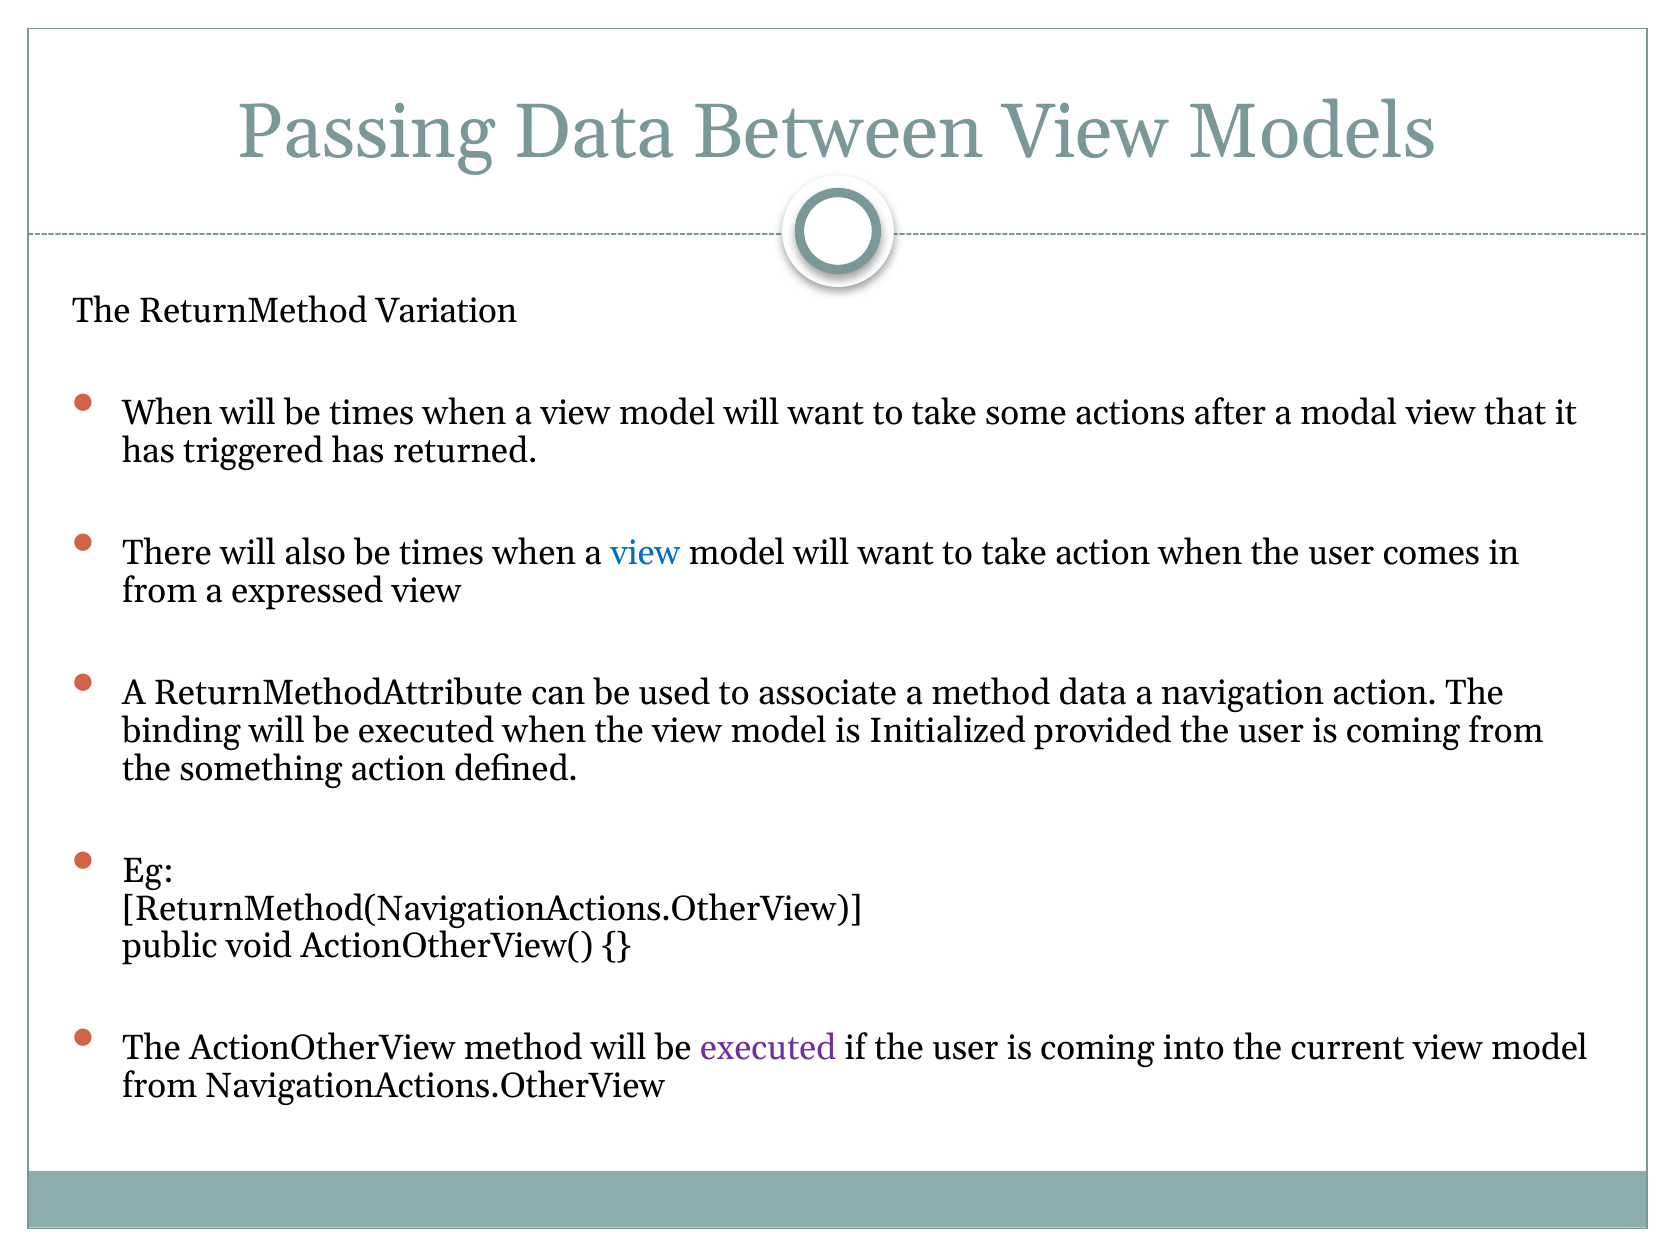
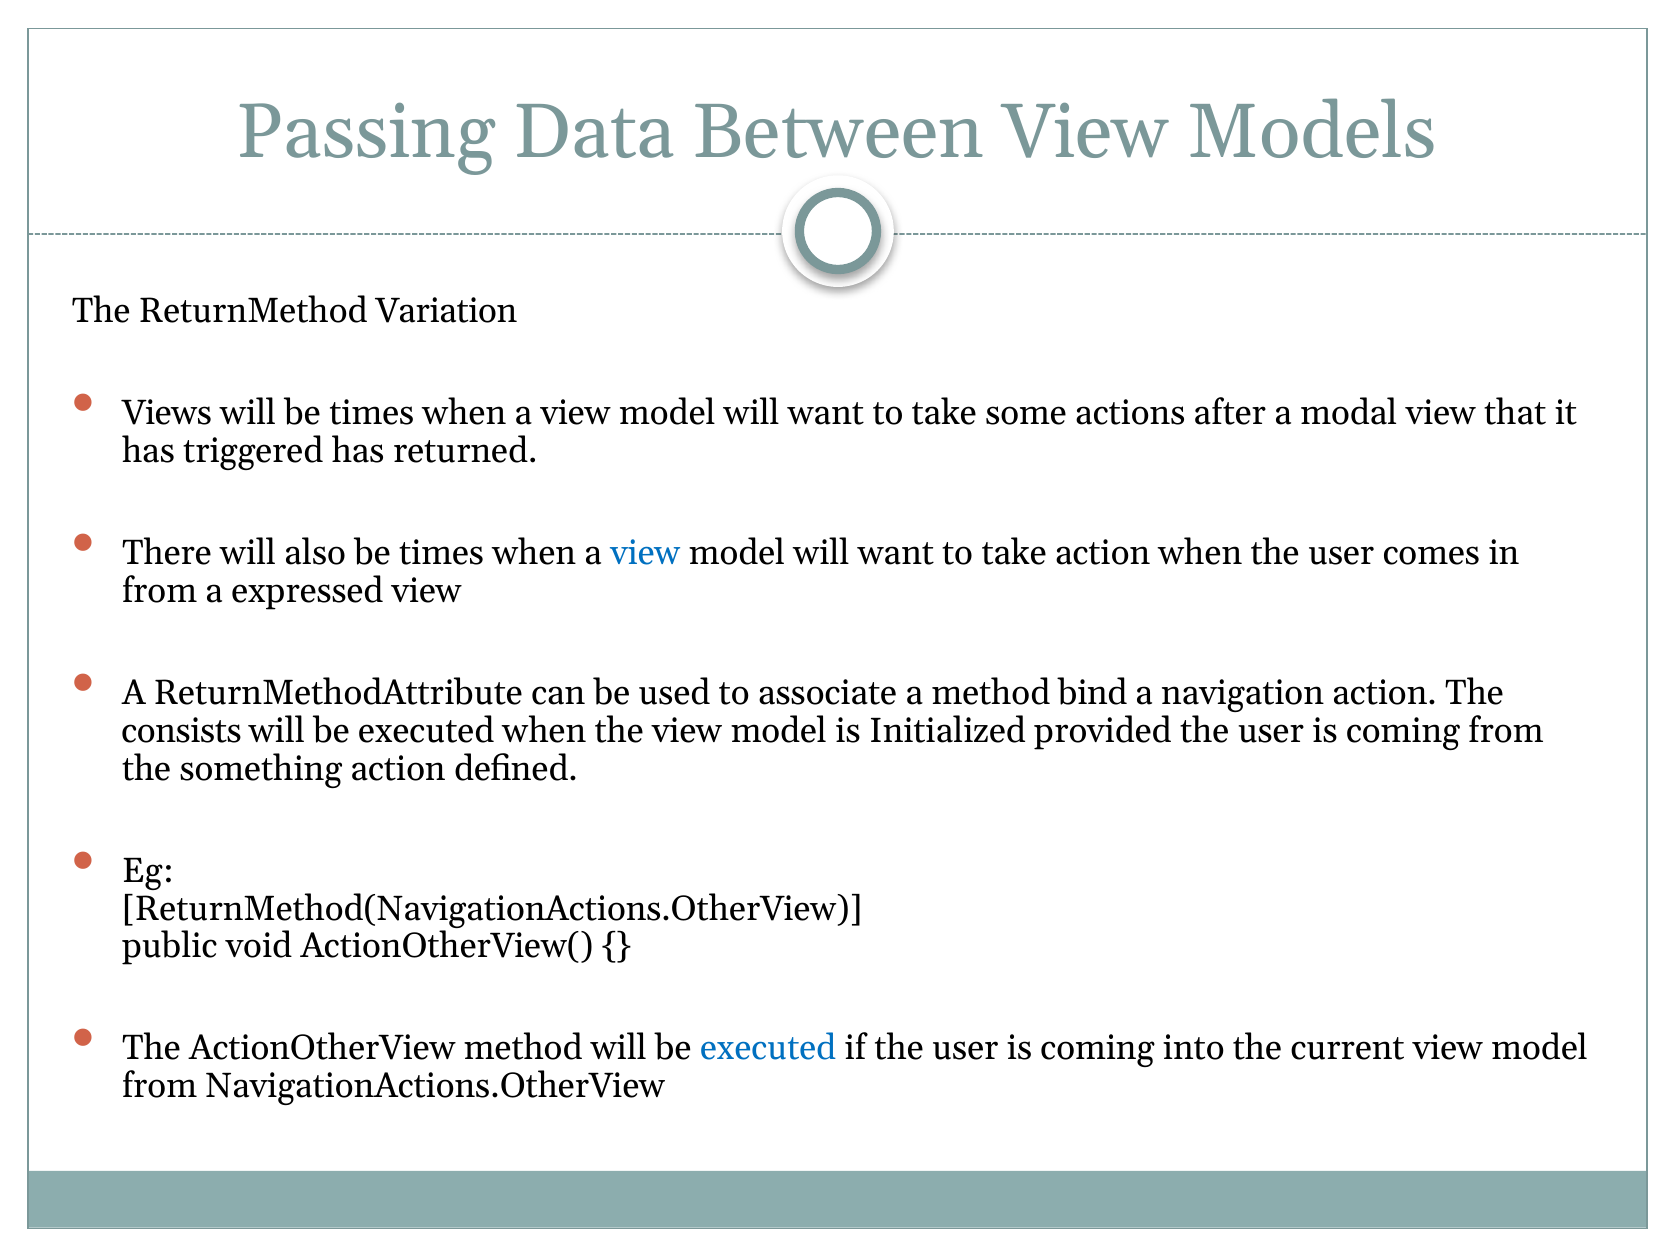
When: When -> Views (167, 413)
method data: data -> bind (1093, 693)
binding: binding -> consists (182, 731)
executed colour: purple -> blue (768, 1048)
